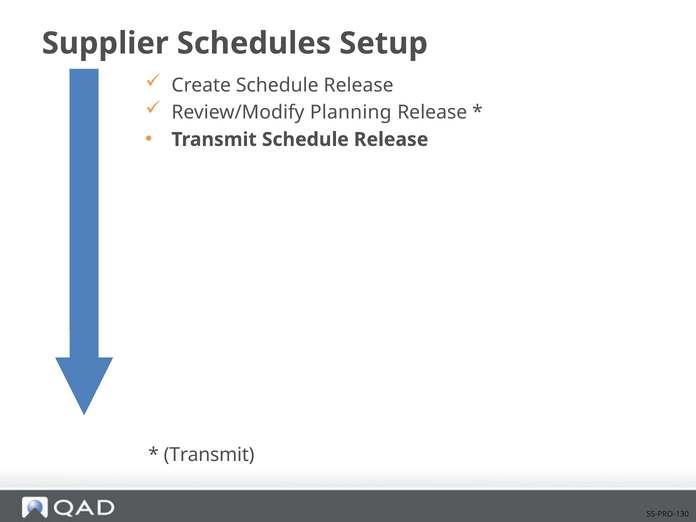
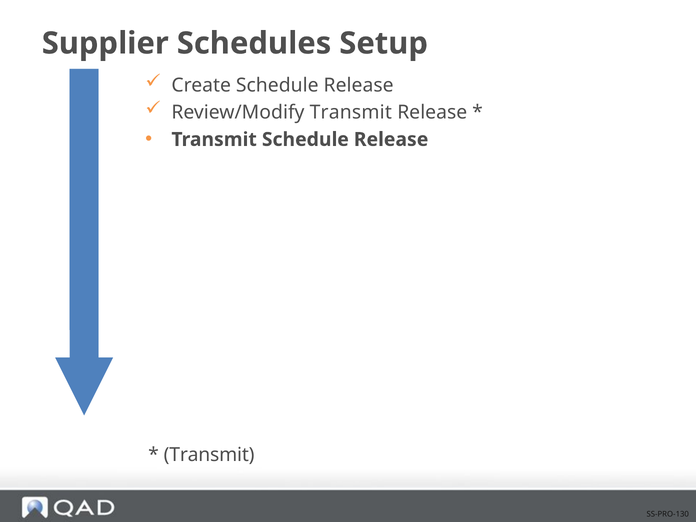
Review/Modify Planning: Planning -> Transmit (351, 112)
